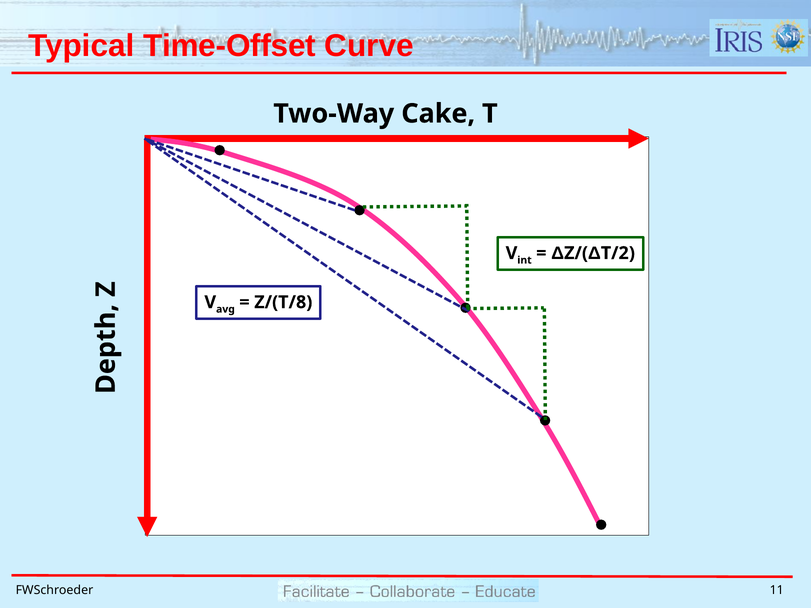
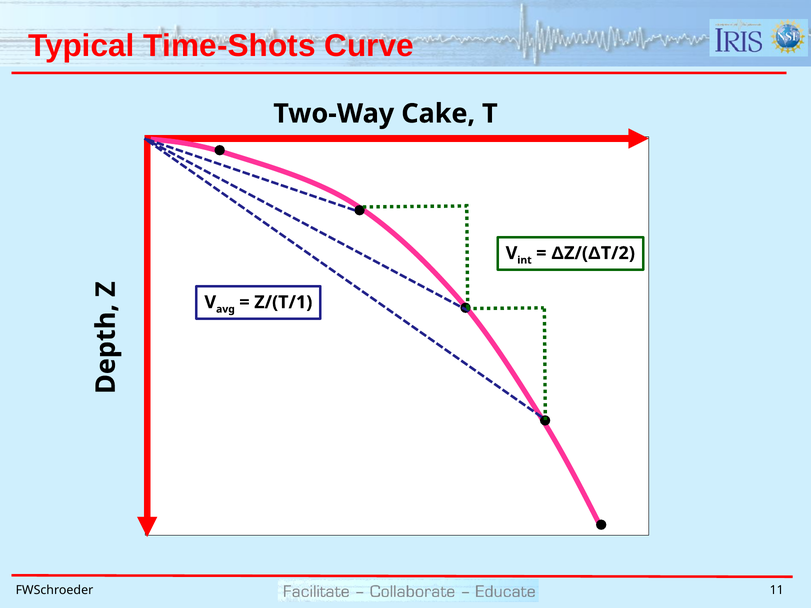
Time-Offset: Time-Offset -> Time-Shots (229, 46)
Z/(T/8: Z/(T/8 -> Z/(T/1 (283, 302)
